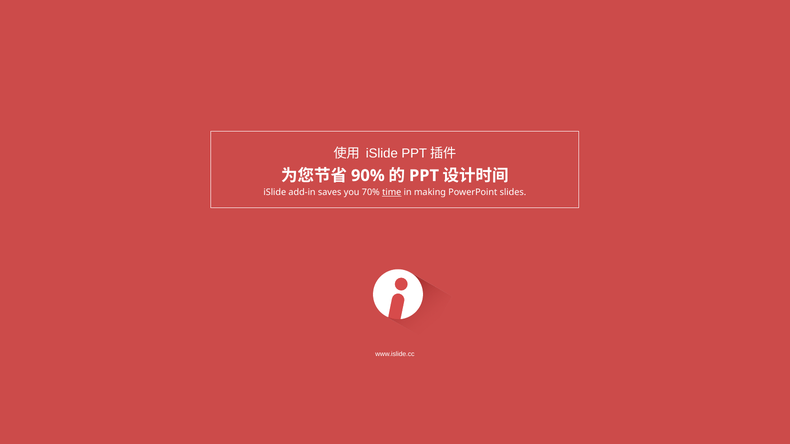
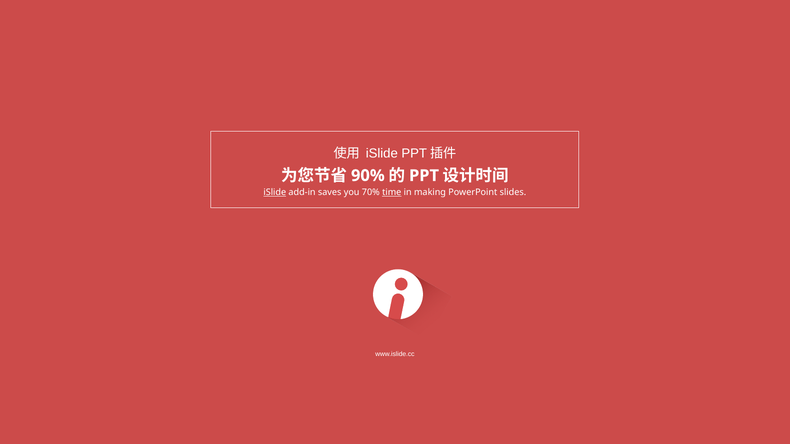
iSlide underline: none -> present (275, 193)
